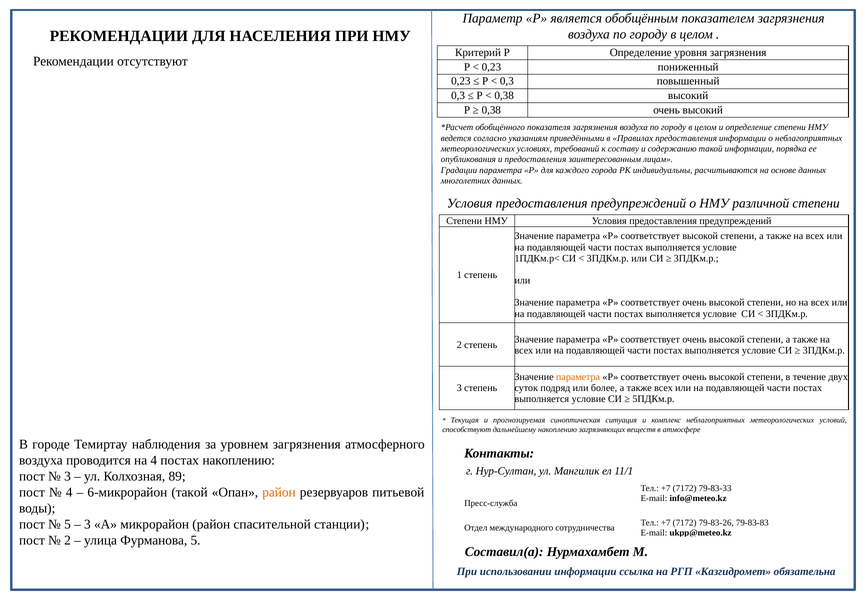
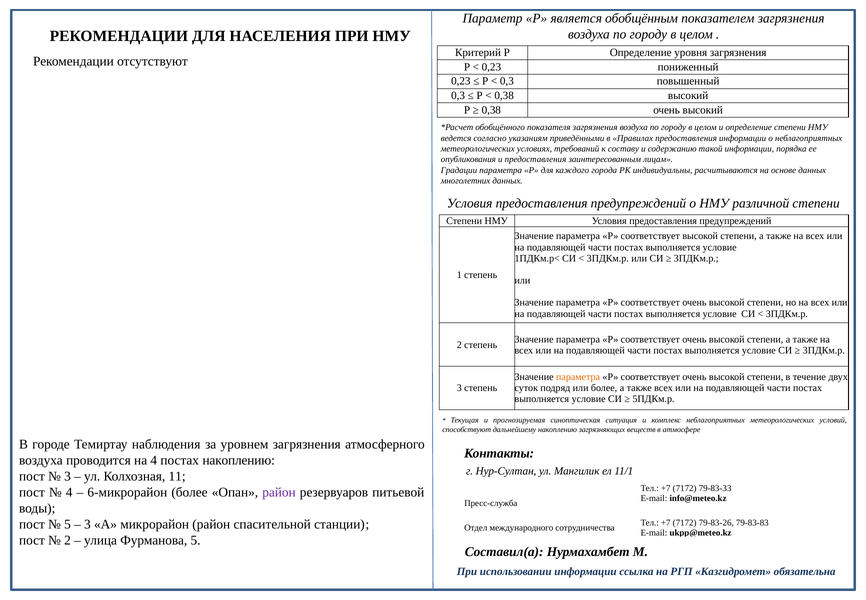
89: 89 -> 11 (177, 476)
6-микрорайон такой: такой -> более (190, 492)
район colour: orange -> purple (279, 492)
